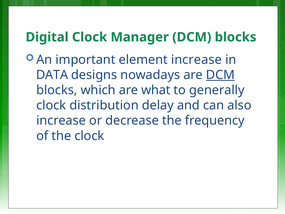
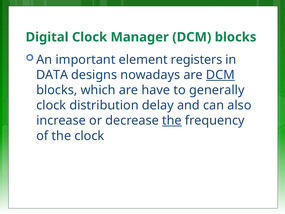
element increase: increase -> registers (197, 60)
what: what -> have (156, 90)
the underline: none -> present (172, 120)
